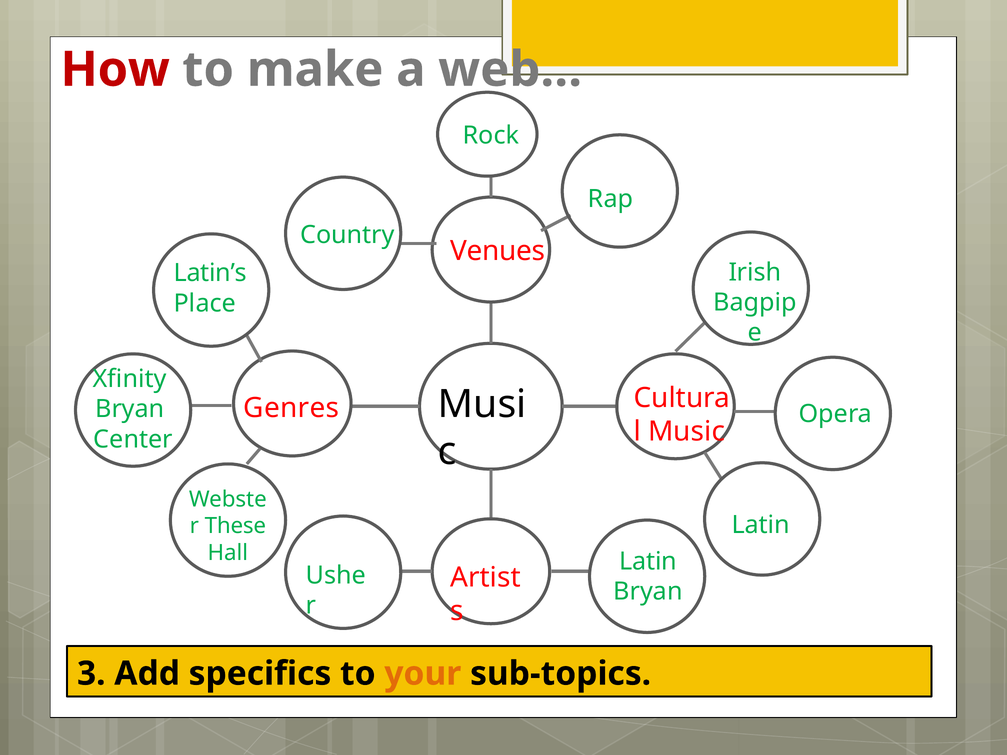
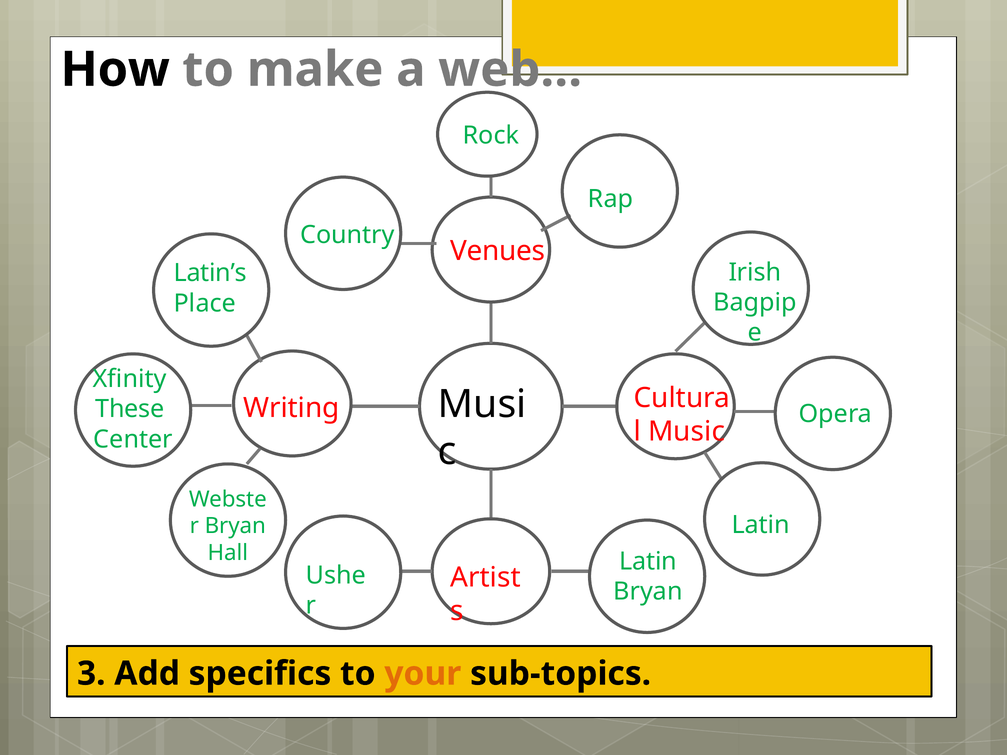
How colour: red -> black (115, 70)
Genres: Genres -> Writing (291, 408)
Bryan: Bryan -> These (130, 409)
These: These -> Bryan (235, 526)
